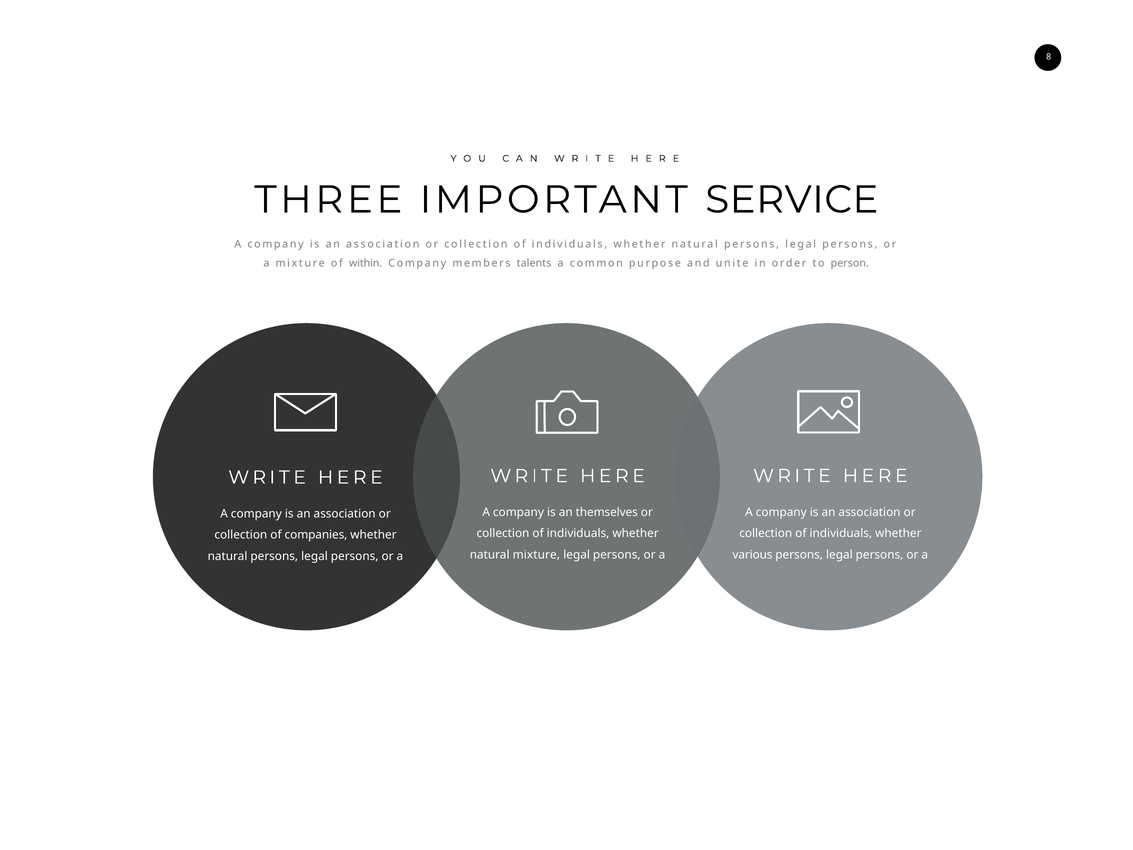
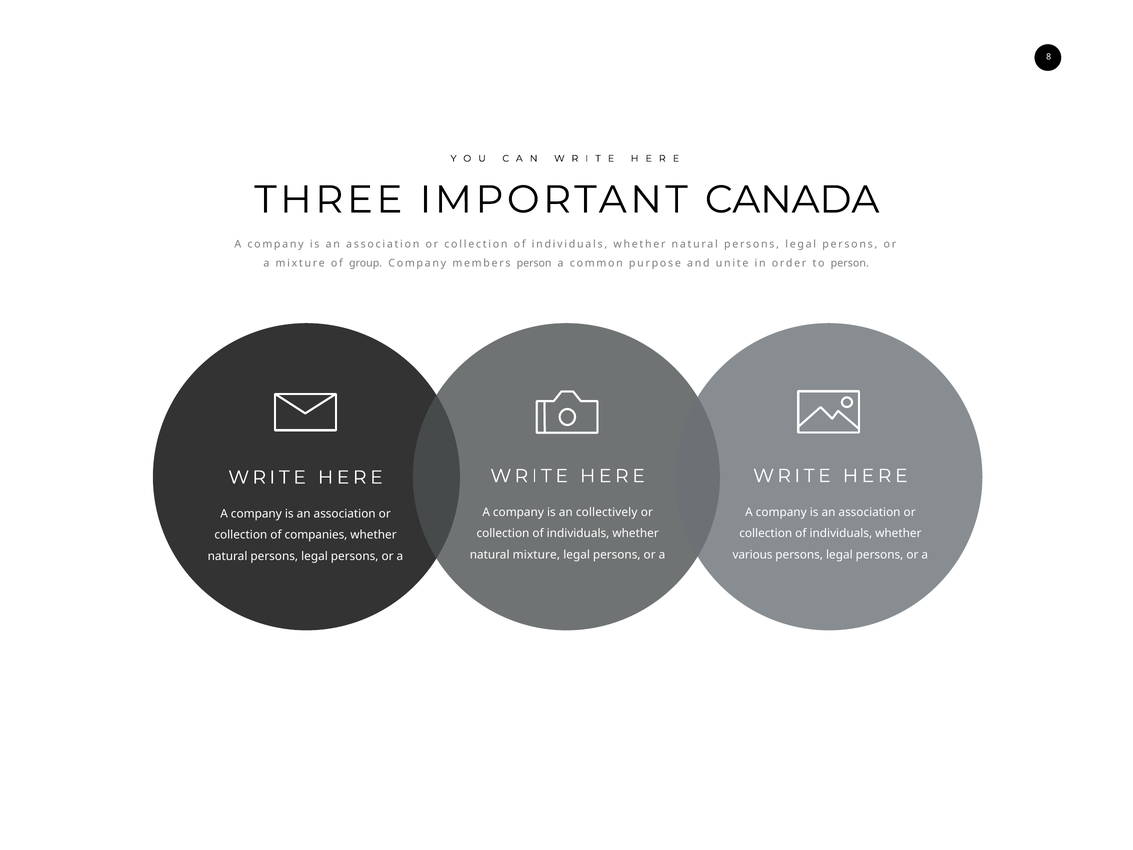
SERVICE: SERVICE -> CANADA (792, 200)
within: within -> group (366, 263)
members talents: talents -> person (534, 263)
themselves: themselves -> collectively (607, 512)
